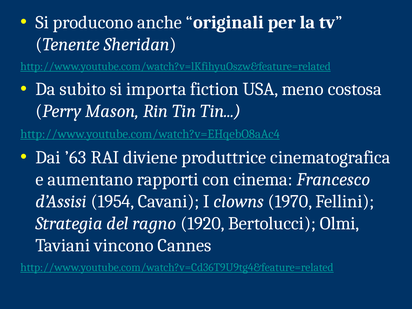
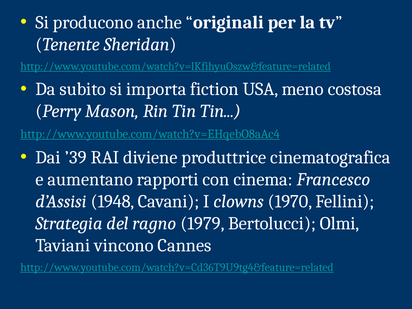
’63: ’63 -> ’39 (76, 157)
1954: 1954 -> 1948 (113, 201)
1920: 1920 -> 1979 (202, 223)
